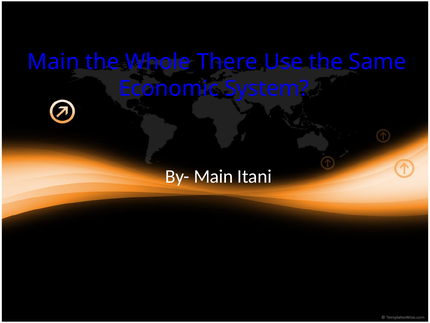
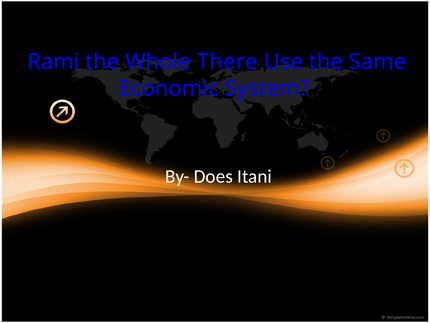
Main: Main -> Rami (53, 62)
By- Main: Main -> Does (213, 176)
